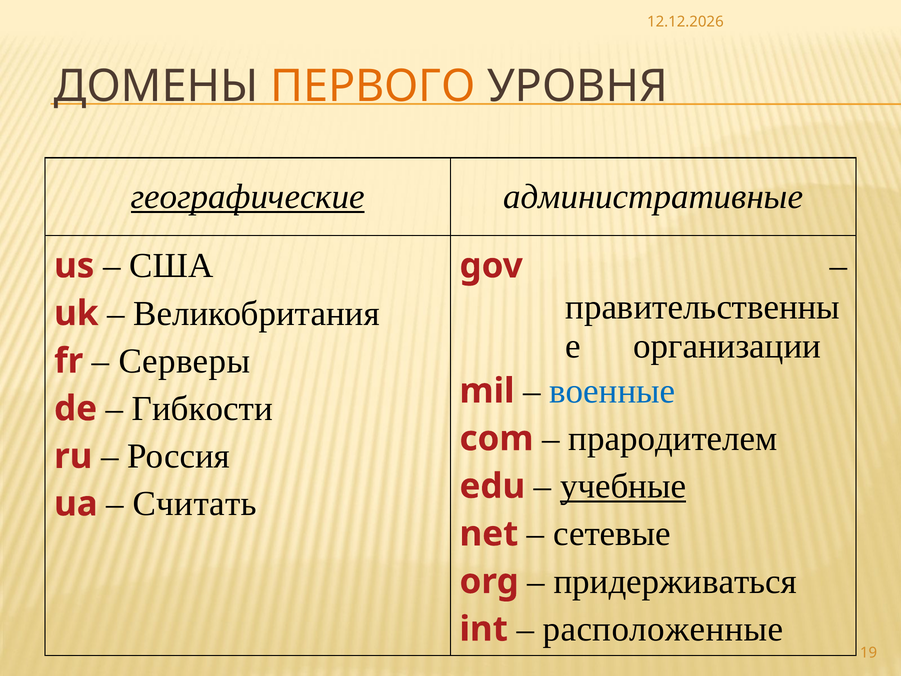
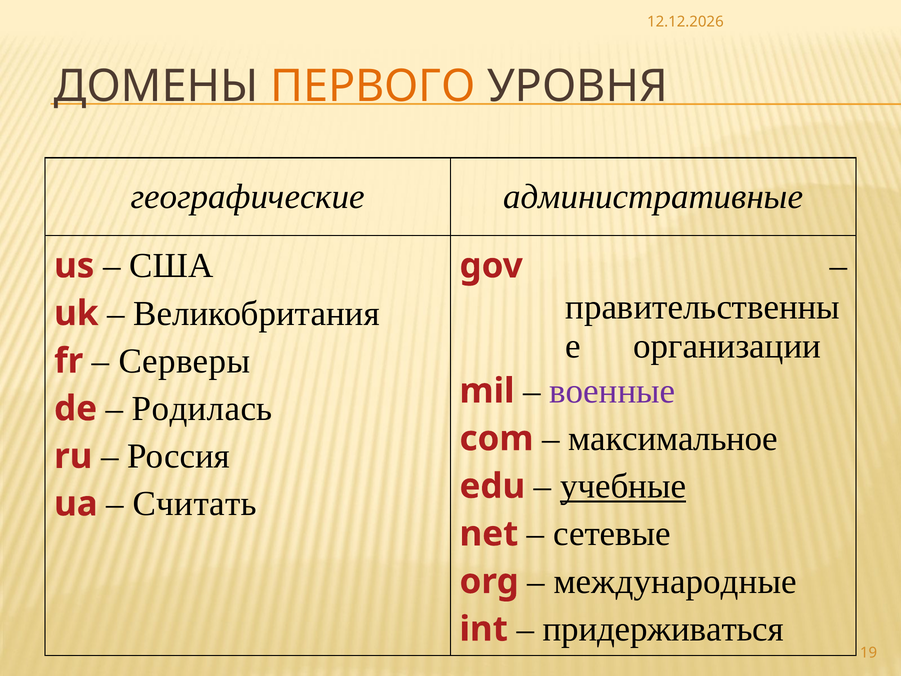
географические underline: present -> none (248, 197)
военные colour: blue -> purple (612, 391)
Гибкости: Гибкости -> Родилась (202, 409)
прародителем: прародителем -> максимальное (673, 438)
придерживаться: придерживаться -> международные (675, 581)
расположенные: расположенные -> придерживаться (663, 629)
